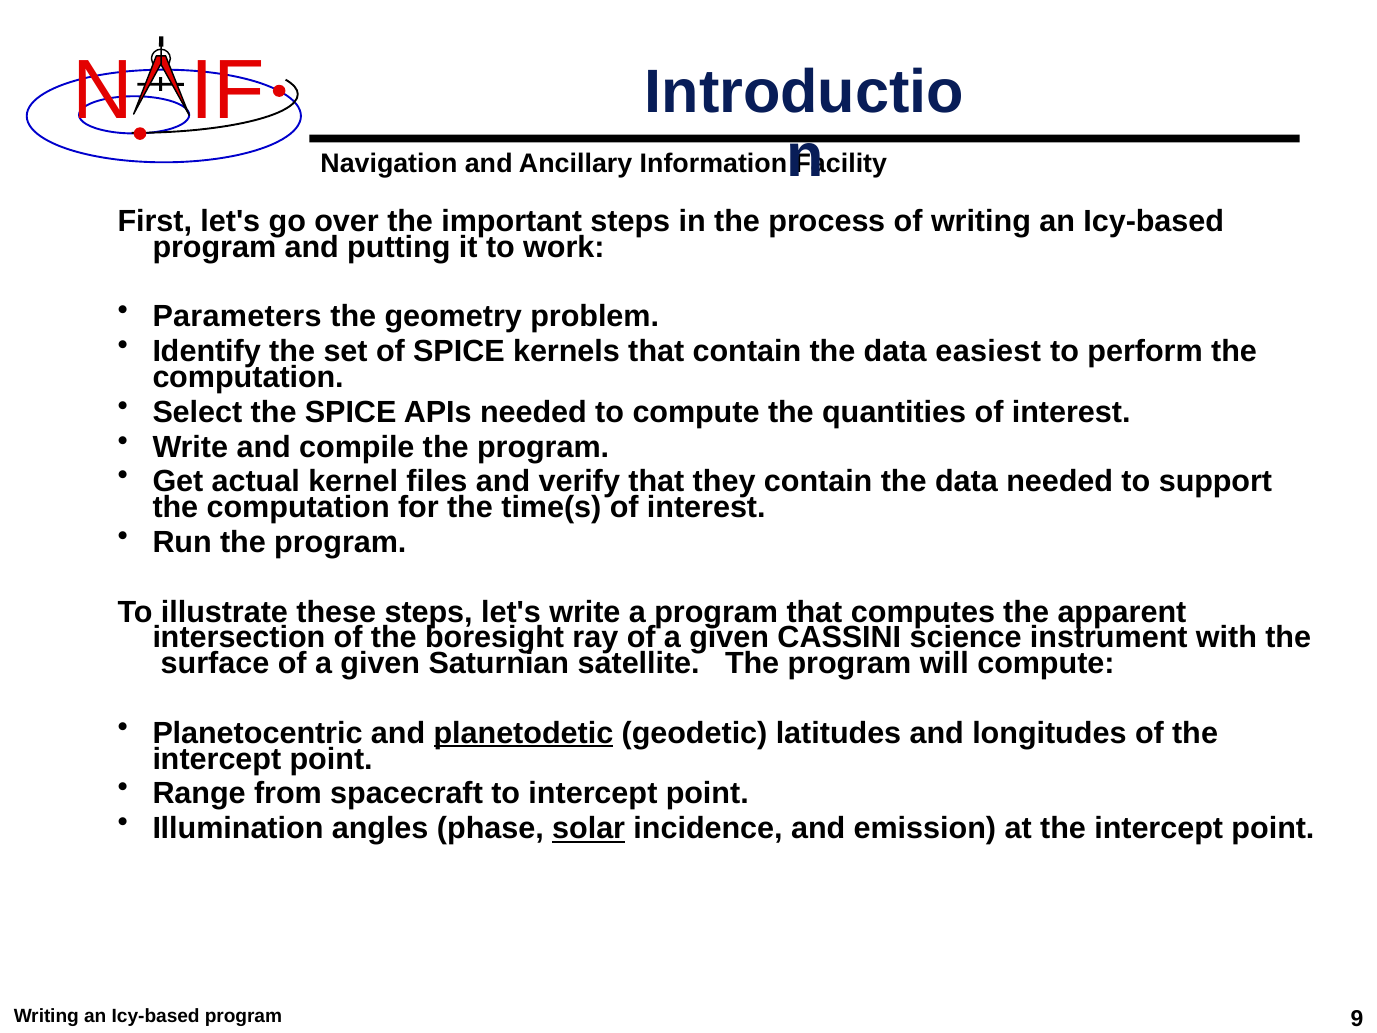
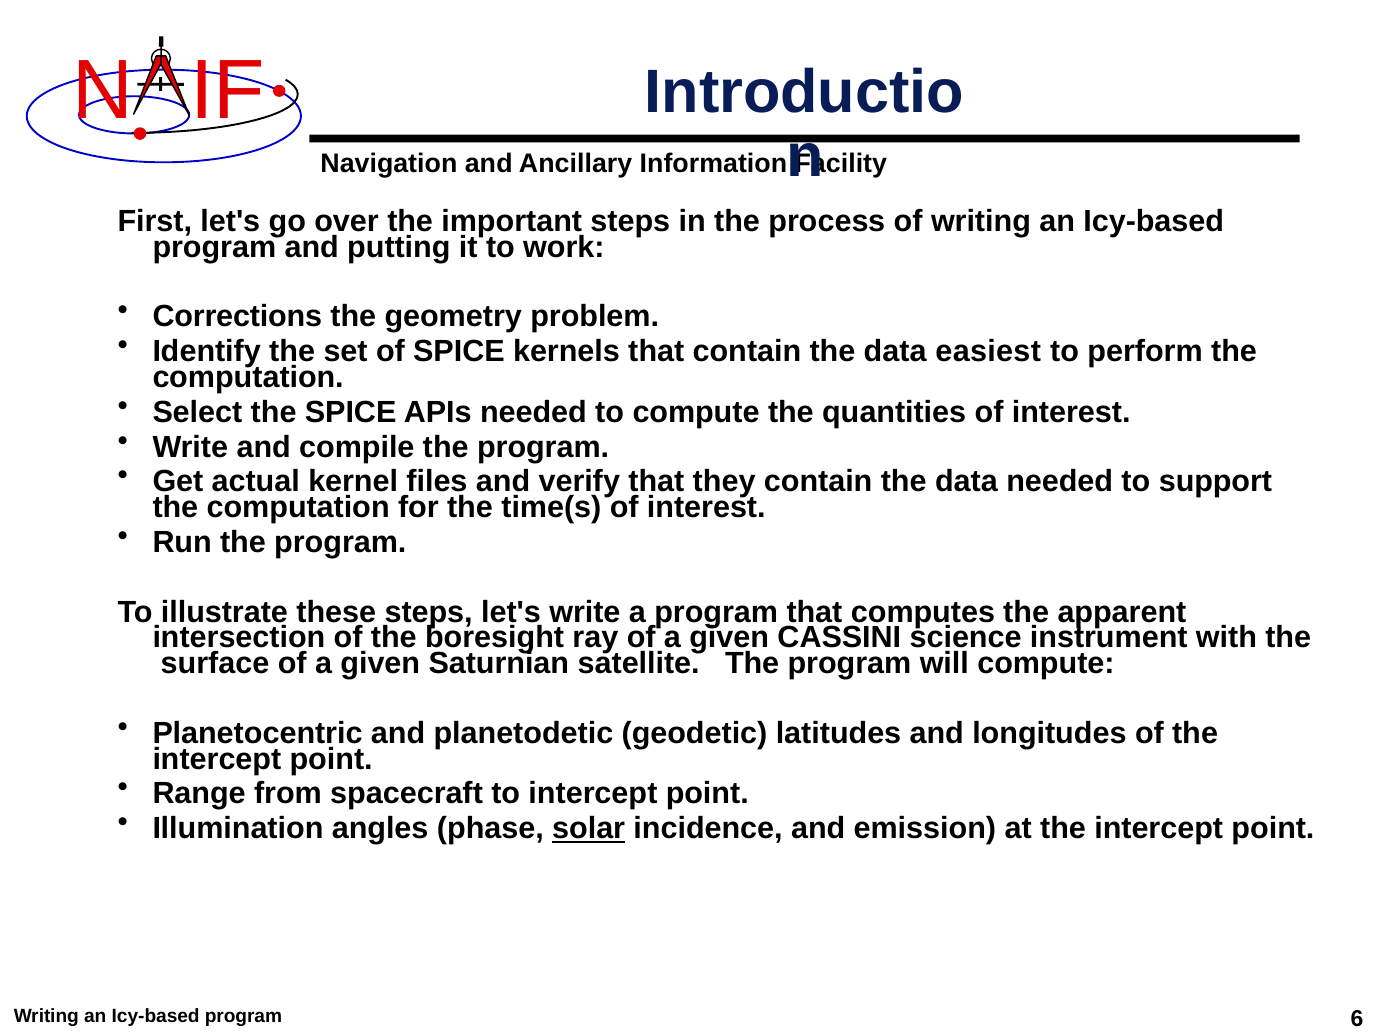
Parameters: Parameters -> Corrections (237, 317)
planetodetic underline: present -> none (523, 733)
9: 9 -> 6 (1357, 1019)
